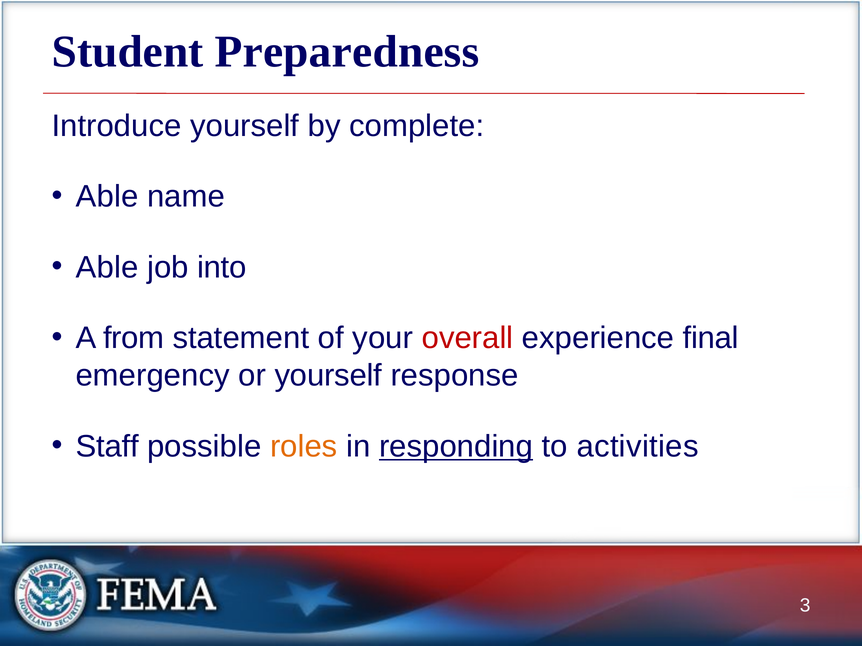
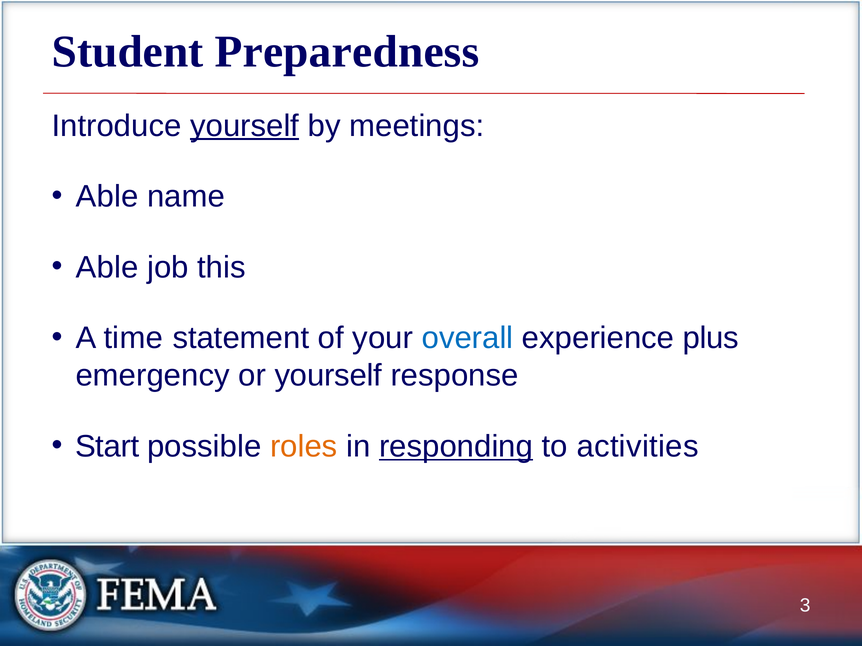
yourself underline: none -> present (245, 126)
complete: complete -> meetings (417, 126)
into: into -> this (222, 268)
from: from -> time (133, 338)
overall colour: red -> blue (468, 338)
final: final -> plus (711, 338)
Staff: Staff -> Start (107, 447)
